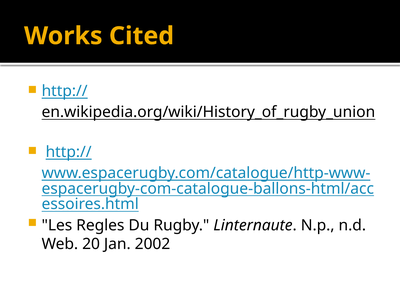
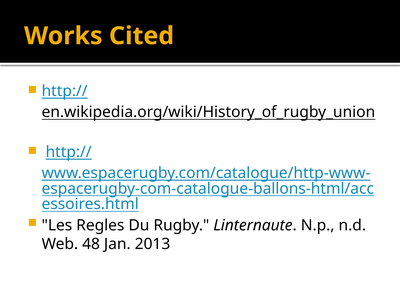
20: 20 -> 48 (91, 244)
2002: 2002 -> 2013 (152, 244)
